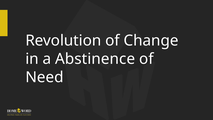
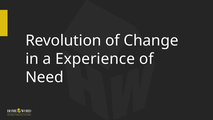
Abstinence: Abstinence -> Experience (95, 59)
